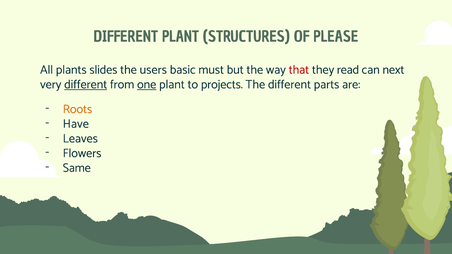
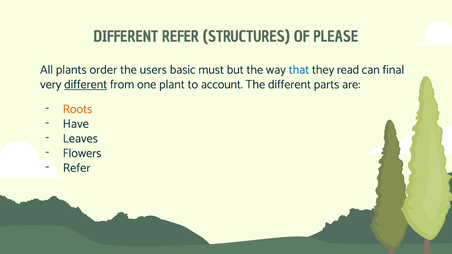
DIFFERENT PLANT: PLANT -> REFER (181, 37)
slides: slides -> order (103, 70)
that colour: red -> blue (299, 70)
next: next -> final (393, 70)
one underline: present -> none (147, 84)
projects: projects -> account (222, 84)
Same: Same -> Refer (77, 168)
